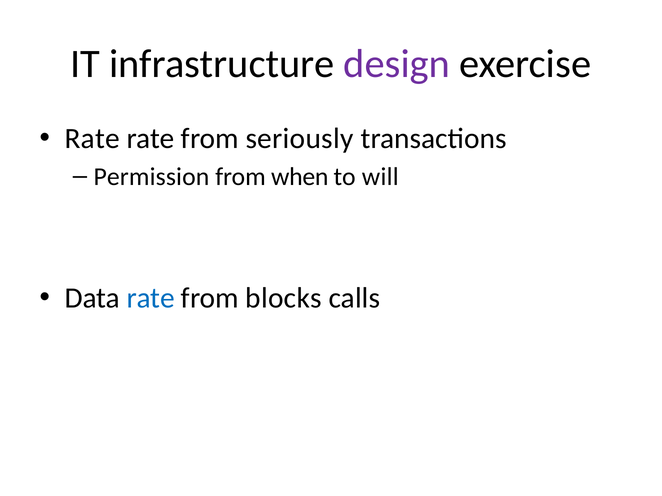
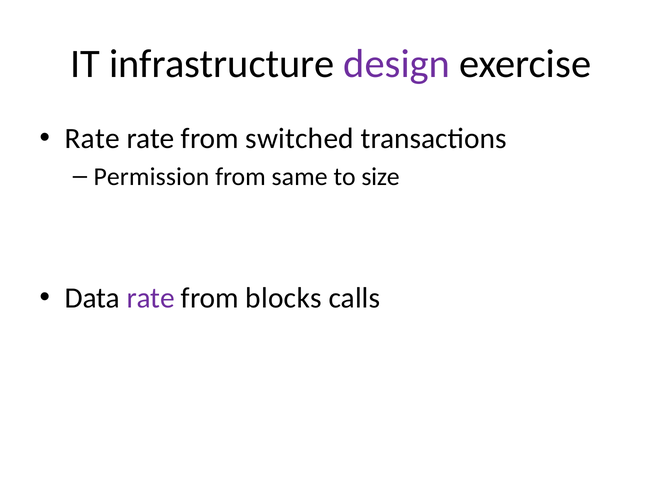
seriously: seriously -> switched (300, 139)
when: when -> same (300, 177)
will: will -> size (381, 177)
rate colour: blue -> purple (151, 299)
